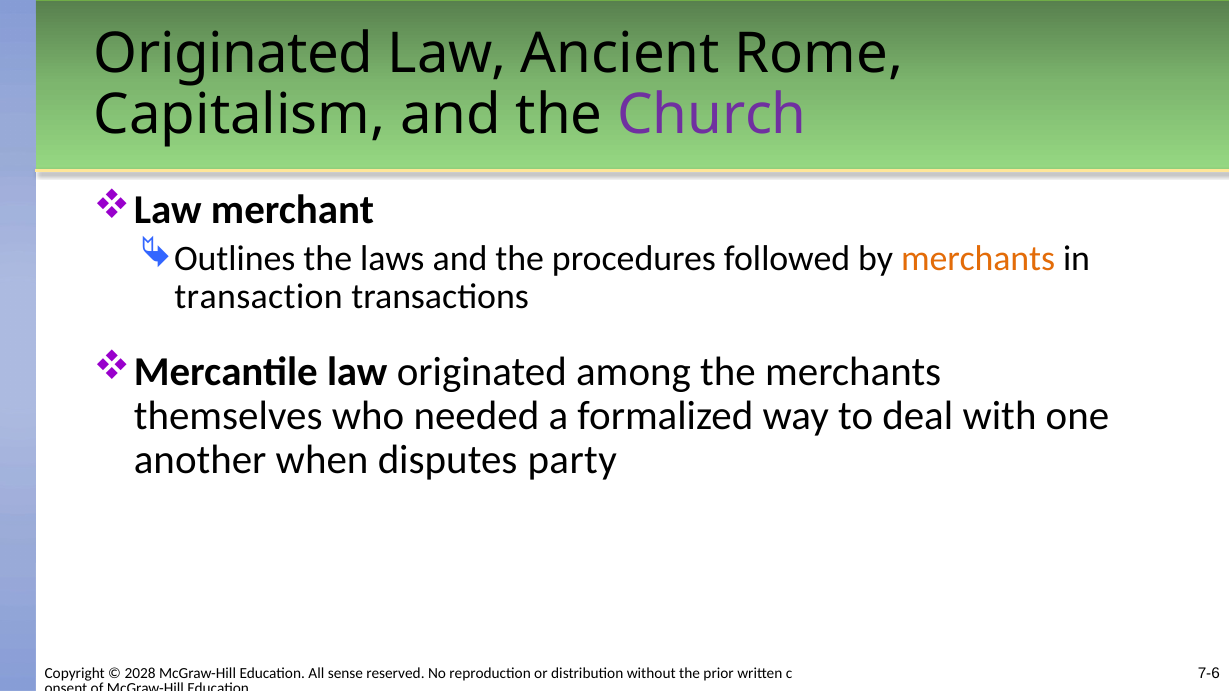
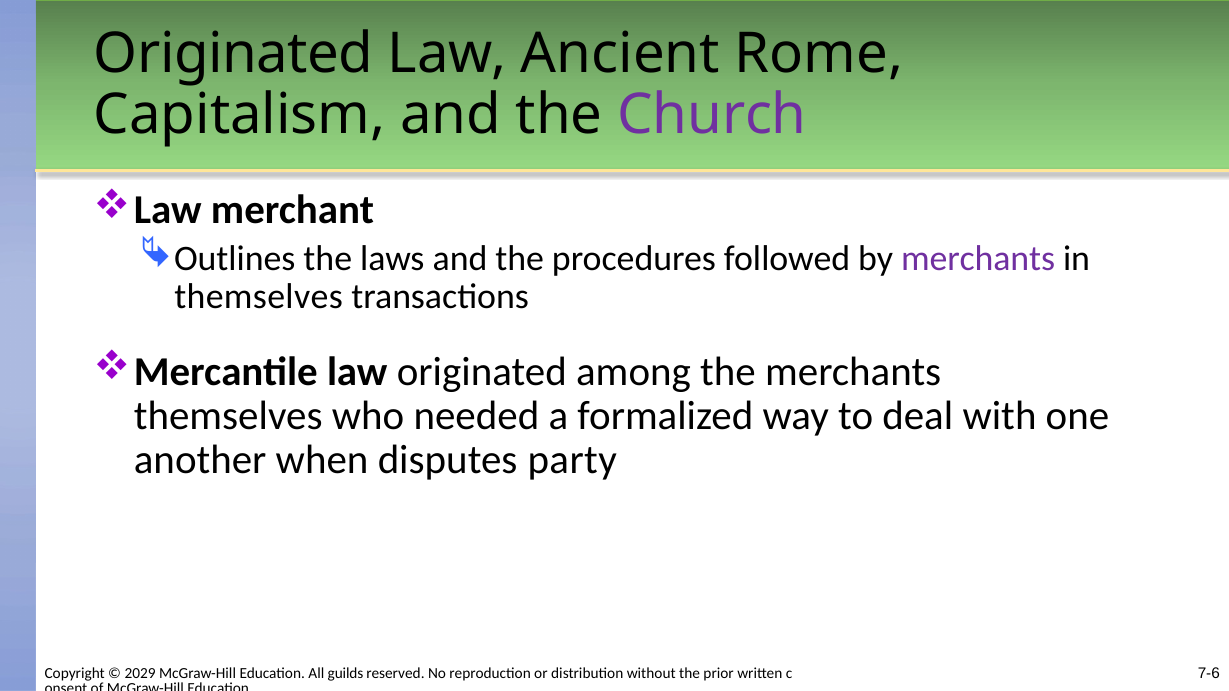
merchants colour: orange -> purple (978, 258)
transaction: transaction -> themselves (259, 297)
2028: 2028 -> 2029 (140, 674)
sense: sense -> guilds (346, 674)
